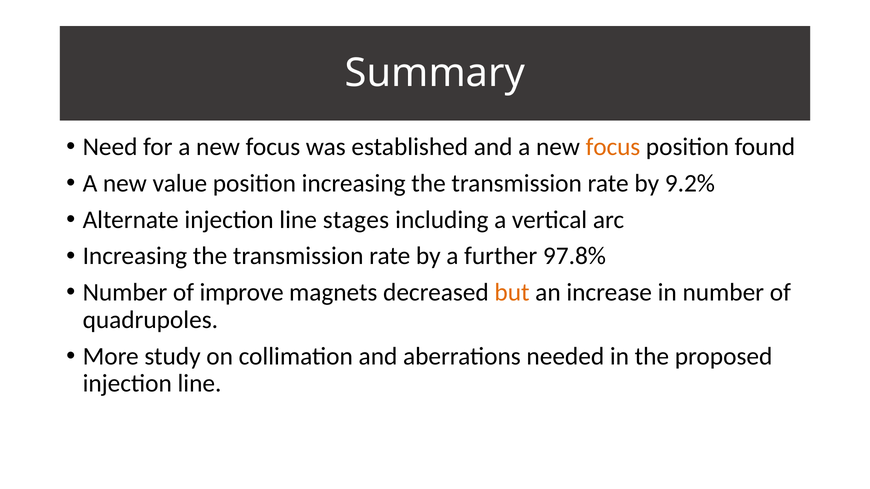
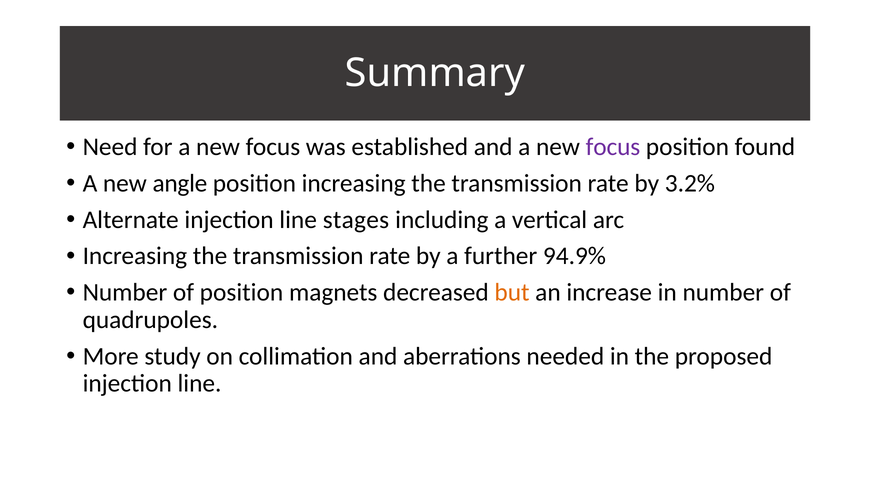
focus colour: orange -> purple (613, 147)
value: value -> angle (180, 183)
9.2%: 9.2% -> 3.2% (690, 183)
97.8%: 97.8% -> 94.9% (574, 256)
of improve: improve -> position (241, 293)
